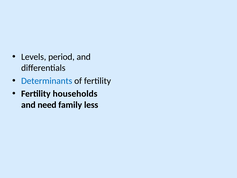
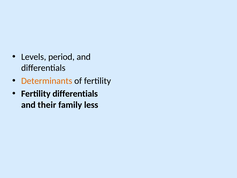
Determinants colour: blue -> orange (47, 81)
Fertility households: households -> differentials (75, 94)
need: need -> their (47, 105)
